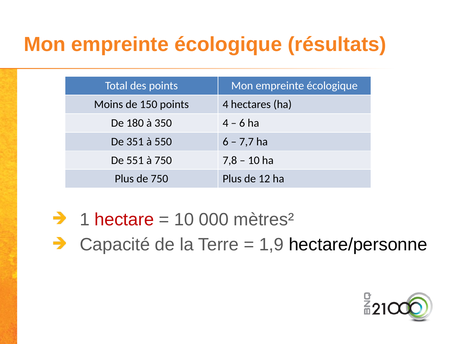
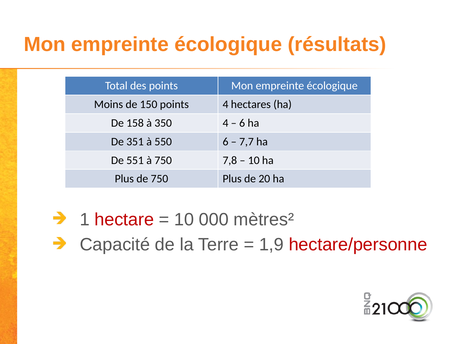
180: 180 -> 158 (135, 123)
12: 12 -> 20 (264, 179)
hectare/personne colour: black -> red (358, 245)
